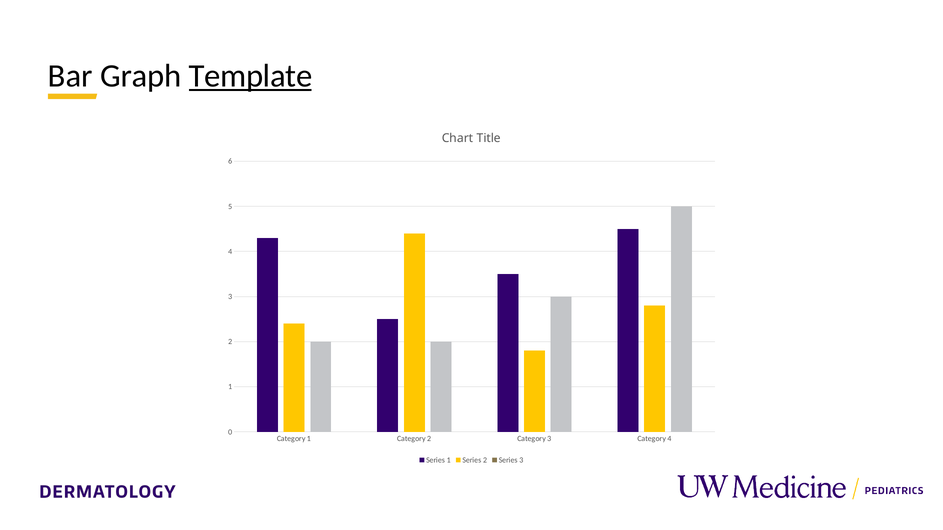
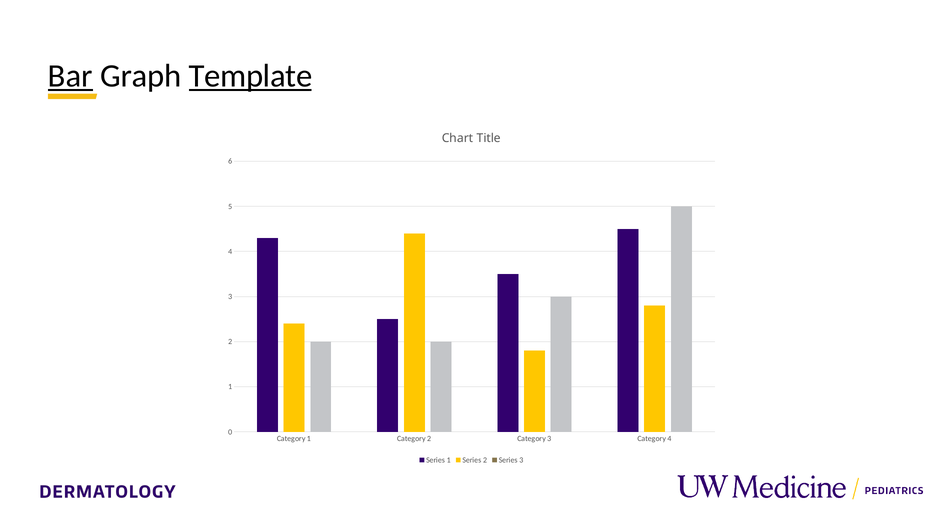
Bar underline: none -> present (70, 76)
